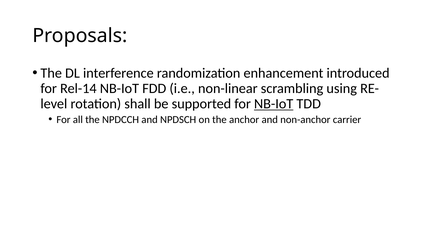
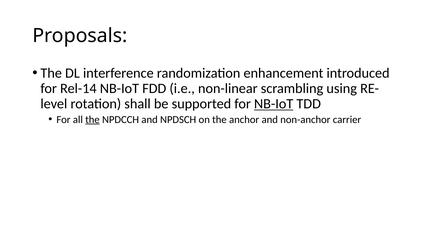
the underline: none -> present (92, 119)
